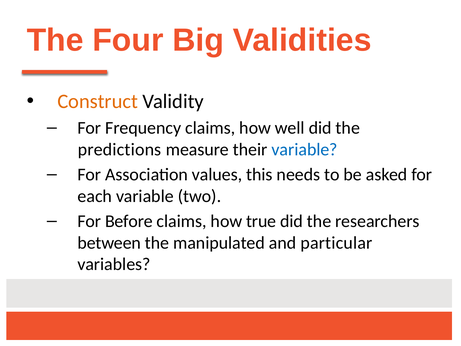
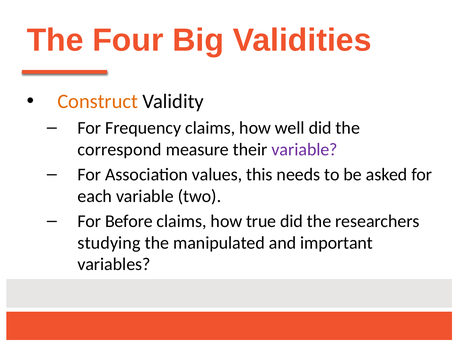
predictions: predictions -> correspond (120, 149)
variable colour: blue -> purple (305, 149)
between: between -> studying (109, 243)
particular: particular -> important (337, 243)
